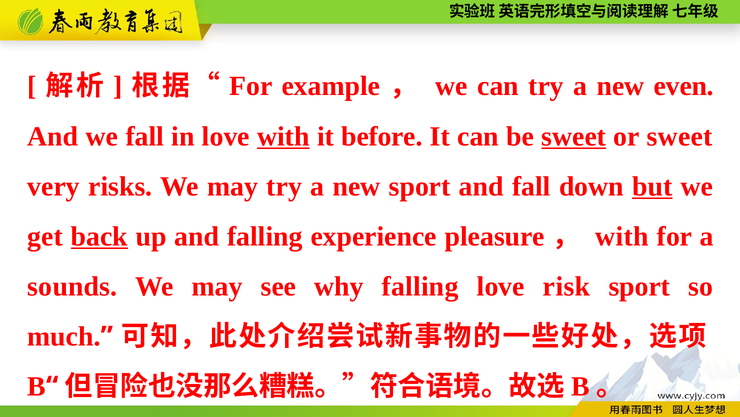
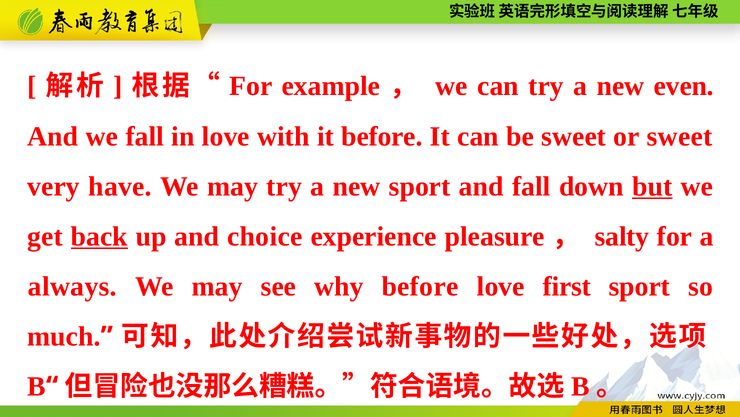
with underline: present -> none (283, 136)
sweet underline: present -> none (574, 136)
risks: risks -> have (120, 186)
and falling: falling -> choice (265, 236)
with: with -> salty (622, 236)
sounds: sounds -> always (72, 286)
why falling: falling -> before (420, 286)
risk: risk -> first (567, 286)
